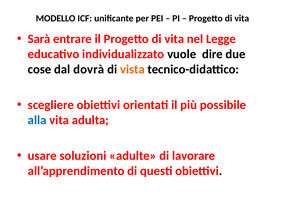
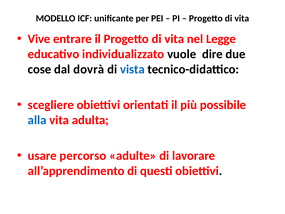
Sarà: Sarà -> Vive (39, 39)
vista colour: orange -> blue (132, 69)
soluzioni: soluzioni -> percorso (83, 156)
